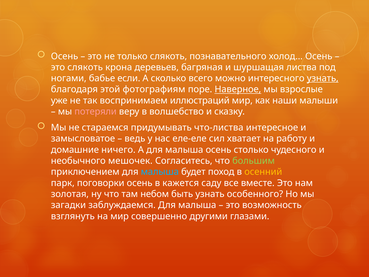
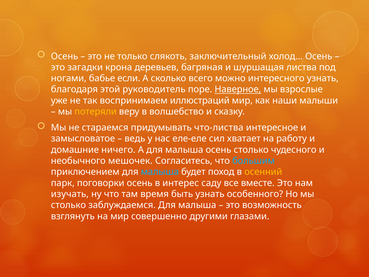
познавательного: познавательного -> заключительный (228, 56)
это слякоть: слякоть -> загадки (85, 67)
узнать underline: present -> none (323, 78)
фотографиям: фотографиям -> руководитель (154, 89)
потеряли colour: pink -> yellow (96, 112)
большим colour: light green -> light blue (254, 161)
кажется: кажется -> интерес (181, 183)
золотая: золотая -> изучать (70, 194)
небом: небом -> время (155, 194)
загадки: загадки -> столько (68, 205)
